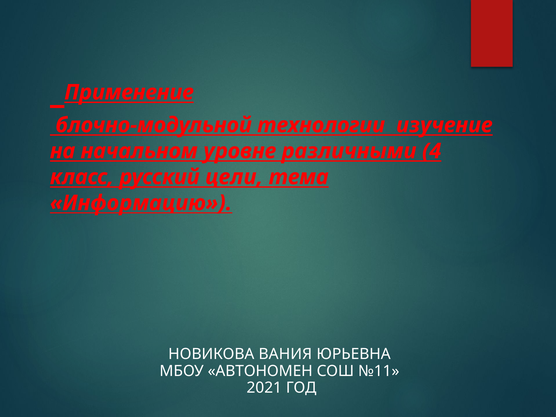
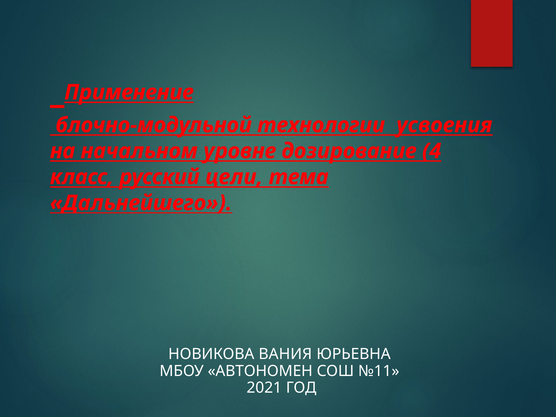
изучение: изучение -> усвоения (444, 125)
различными: различными -> дозирование (349, 151)
Информацию: Информацию -> Дальнейшего (141, 203)
